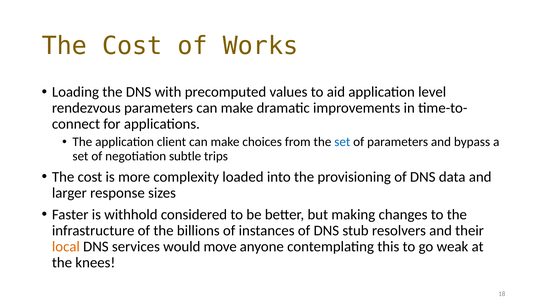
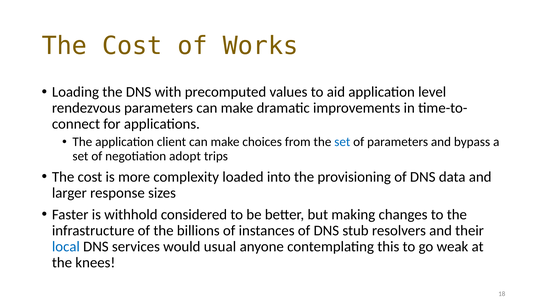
subtle: subtle -> adopt (185, 156)
local colour: orange -> blue (66, 246)
move: move -> usual (220, 246)
